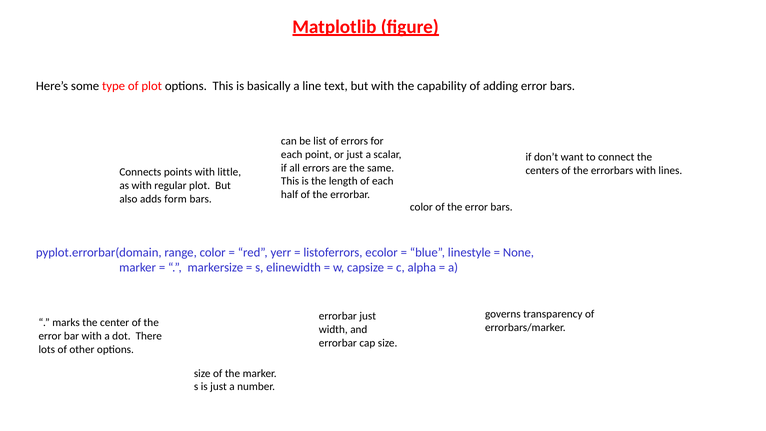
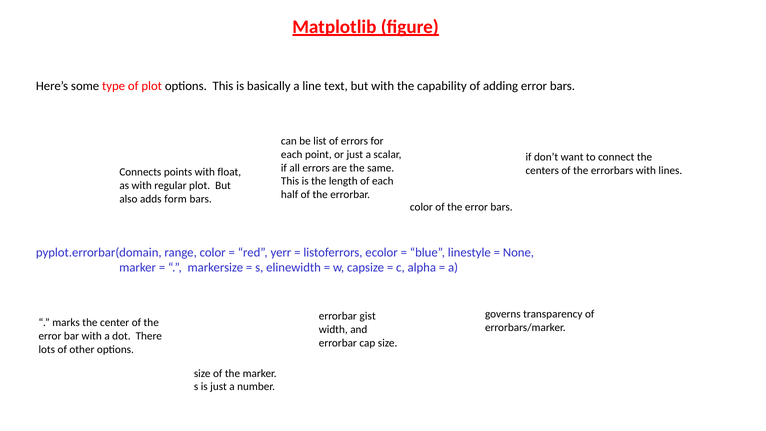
little: little -> float (229, 172)
errorbar just: just -> gist (368, 316)
